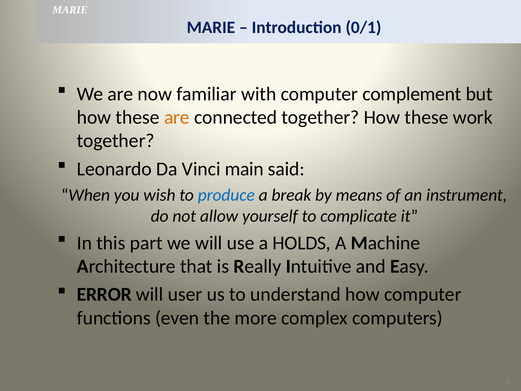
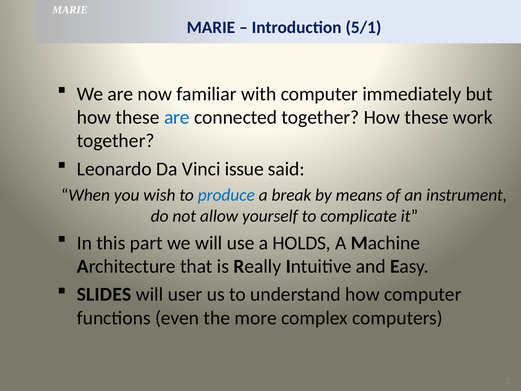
0/1: 0/1 -> 5/1 (363, 27)
complement: complement -> immediately (412, 94)
are colour: orange -> blue (177, 117)
main: main -> issue (244, 169)
ERROR: ERROR -> SLIDES (104, 294)
